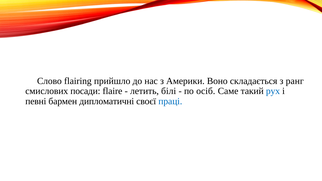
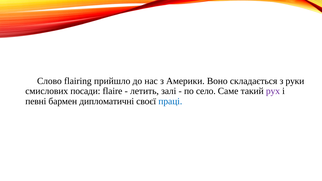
ранг: ранг -> руки (295, 81)
білі: білі -> залі (169, 91)
осіб: осіб -> село (206, 91)
рух colour: blue -> purple (273, 91)
